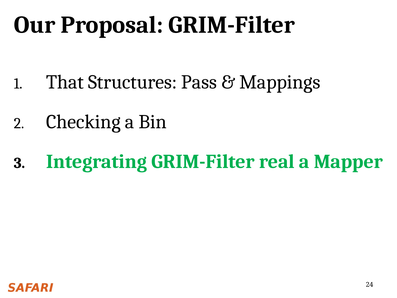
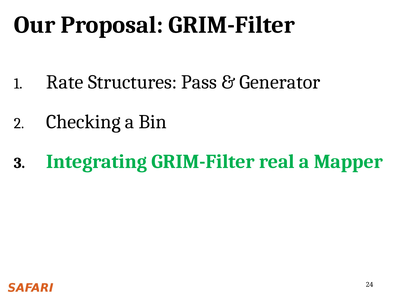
That: That -> Rate (65, 82)
Mappings: Mappings -> Generator (280, 82)
